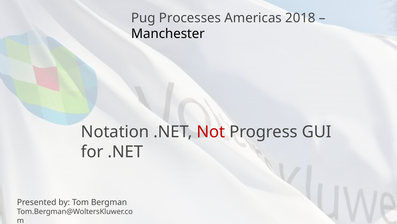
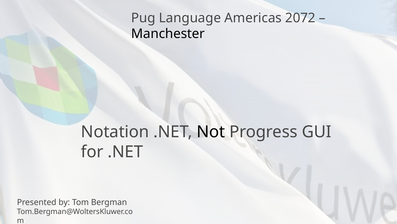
Processes: Processes -> Language (190, 18)
2018: 2018 -> 2072 (300, 18)
Not colour: red -> black (211, 132)
